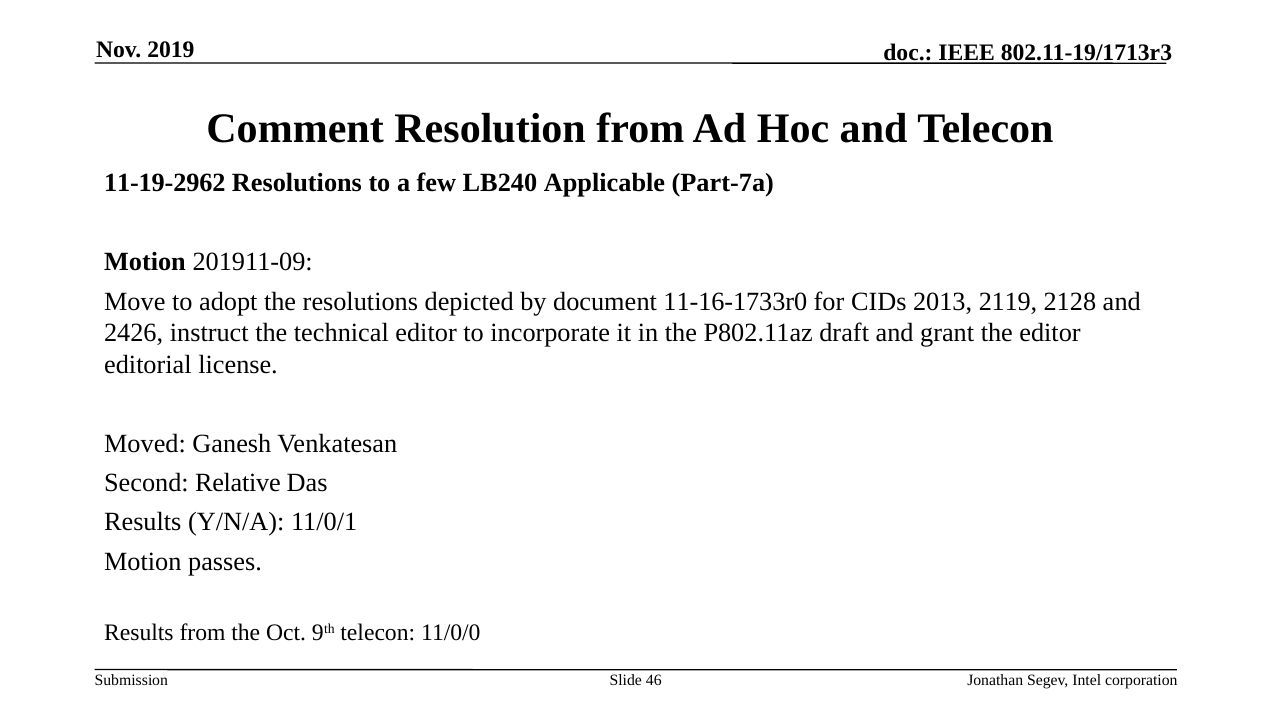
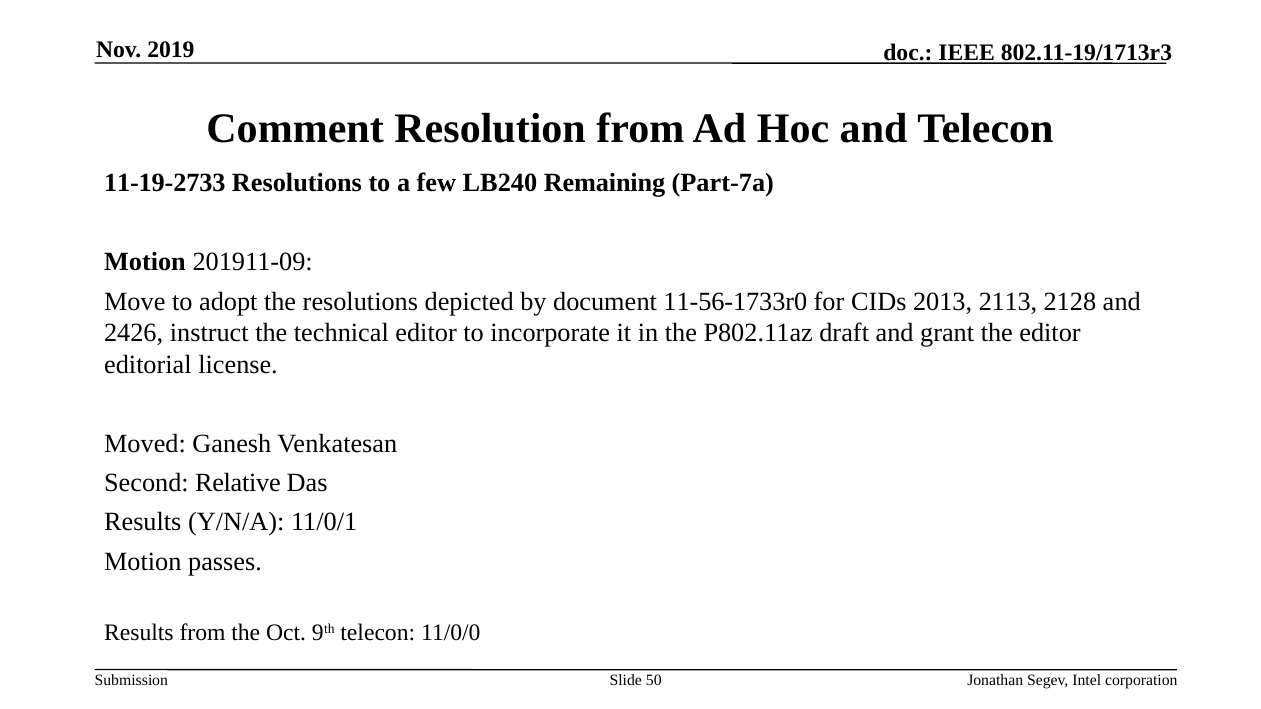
11-19-2962: 11-19-2962 -> 11-19-2733 (165, 183)
Applicable: Applicable -> Remaining (605, 183)
11-16-1733r0: 11-16-1733r0 -> 11-56-1733r0 (735, 302)
2119: 2119 -> 2113 (1008, 302)
46: 46 -> 50 (654, 680)
